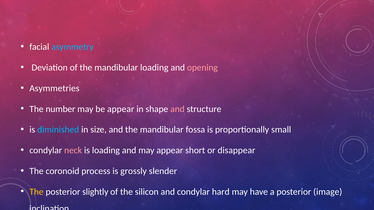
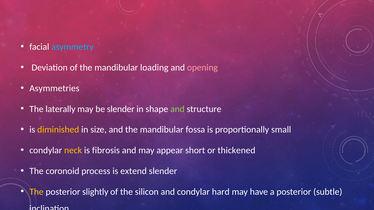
number: number -> laterally (60, 109)
be appear: appear -> slender (121, 109)
and colour: pink -> light green (177, 109)
diminished colour: light blue -> yellow (58, 130)
neck colour: pink -> yellow (73, 151)
is loading: loading -> fibrosis (106, 151)
disappear: disappear -> thickened (236, 151)
grossly: grossly -> extend (134, 171)
image: image -> subtle (328, 192)
